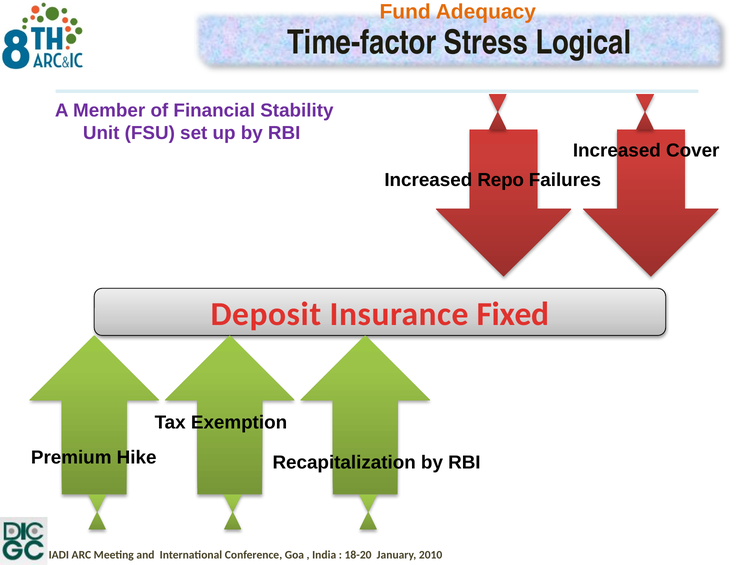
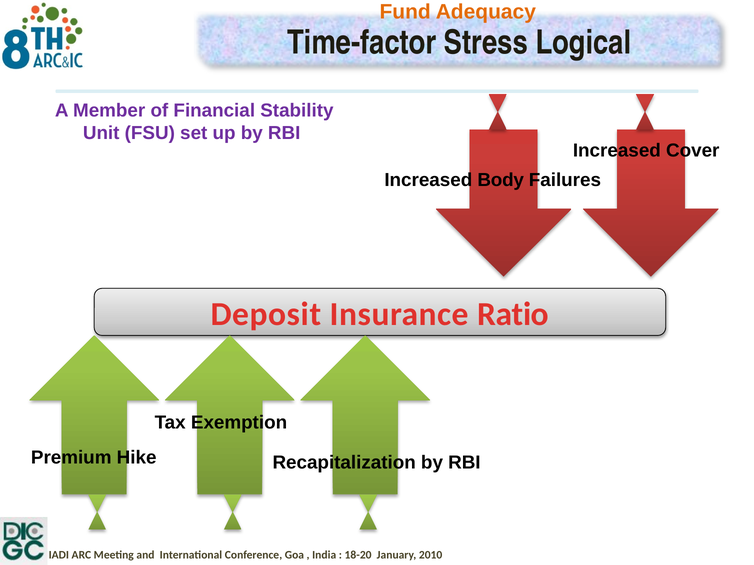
Repo: Repo -> Body (501, 180)
Fixed: Fixed -> Ratio (513, 314)
